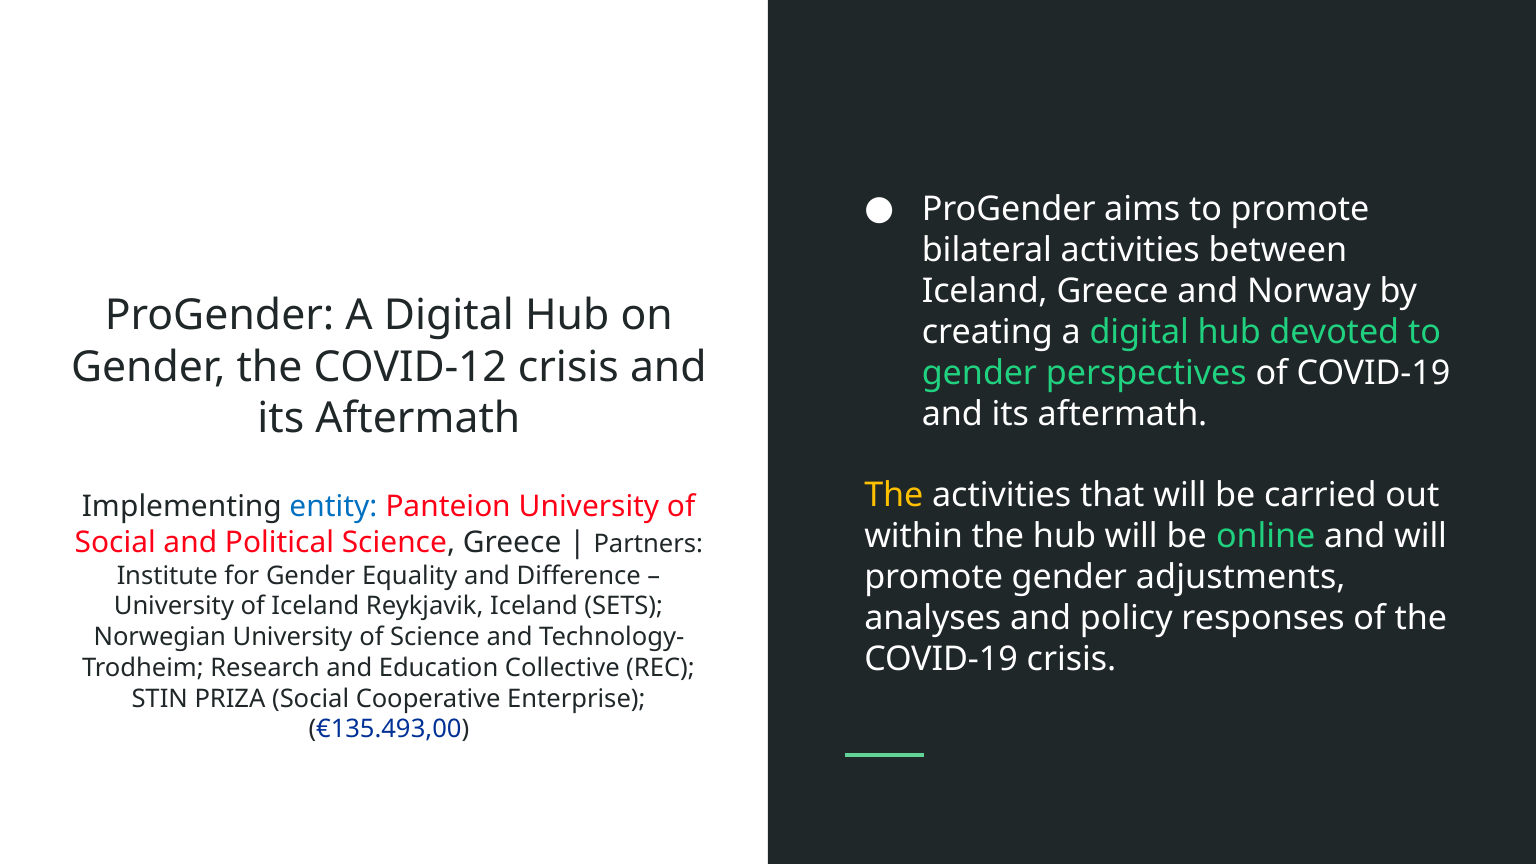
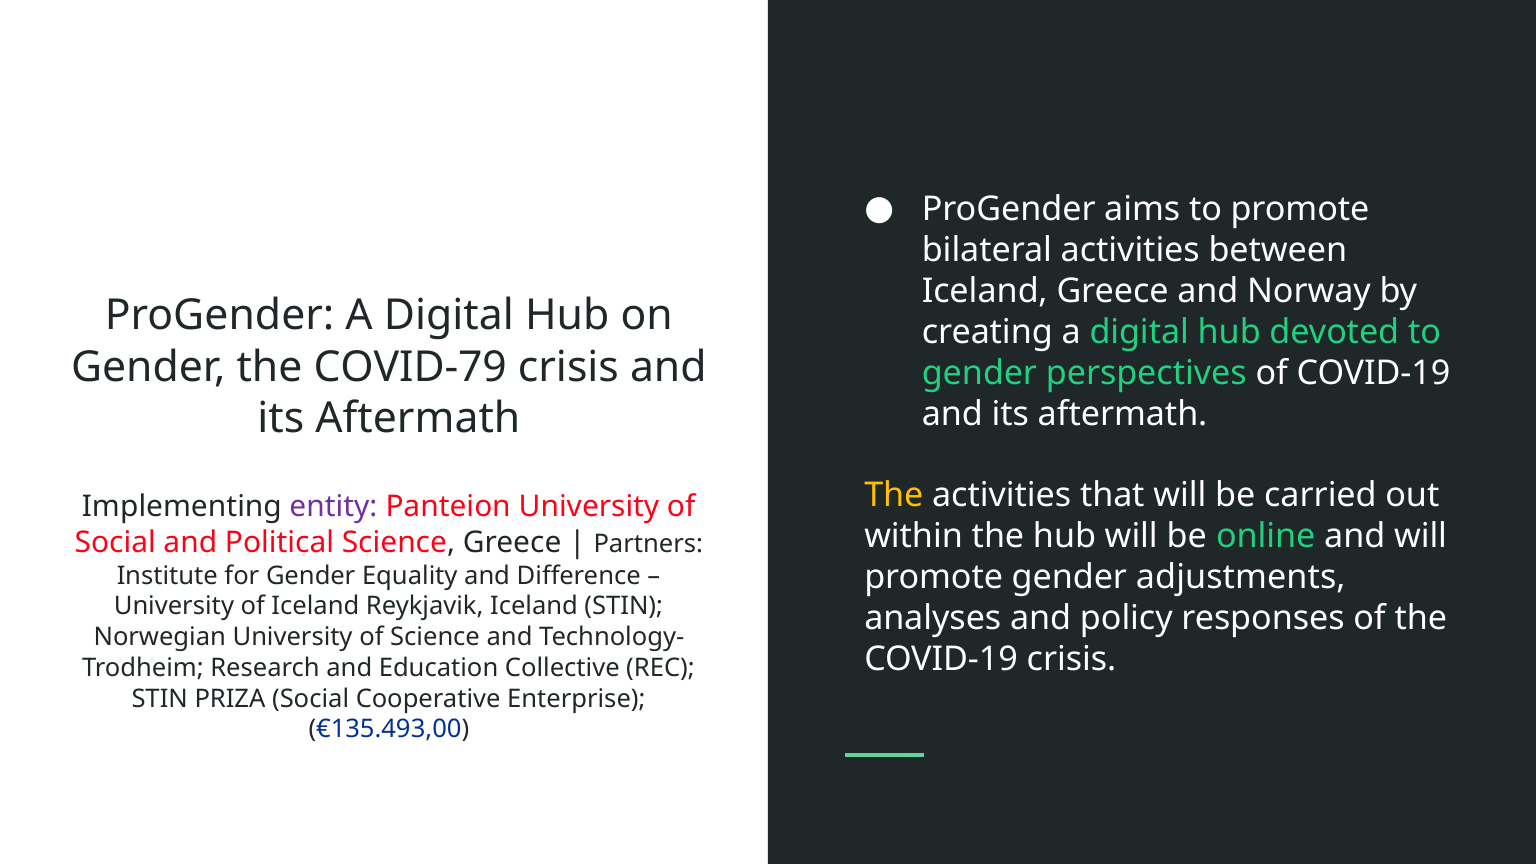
COVID-12: COVID-12 -> COVID-79 (410, 367)
entity colour: blue -> purple (333, 507)
Iceland SETS: SETS -> STIN (624, 607)
